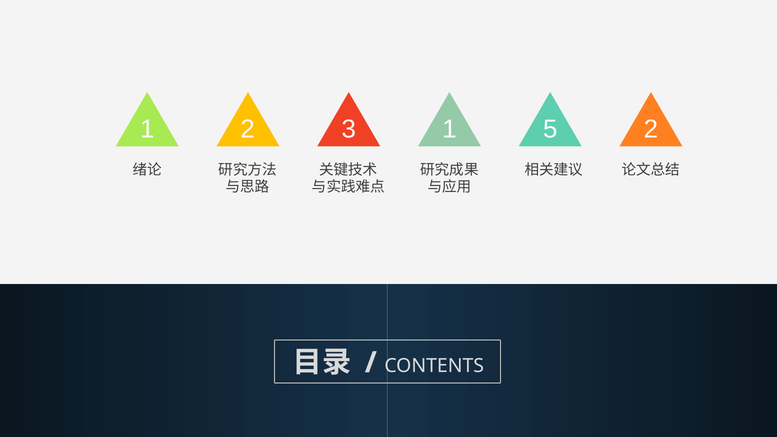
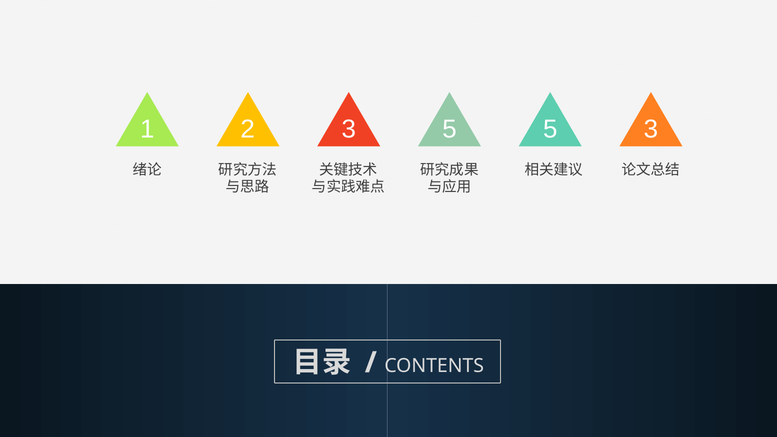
3 1: 1 -> 5 (449, 129)
5 2: 2 -> 3 (651, 129)
